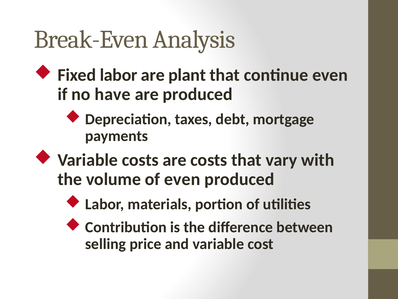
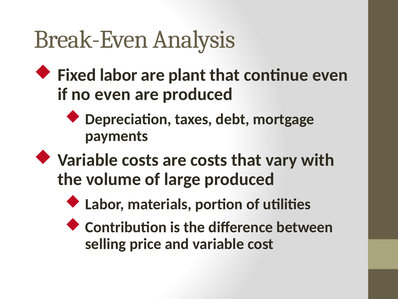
no have: have -> even (113, 94)
of even: even -> large (182, 179)
